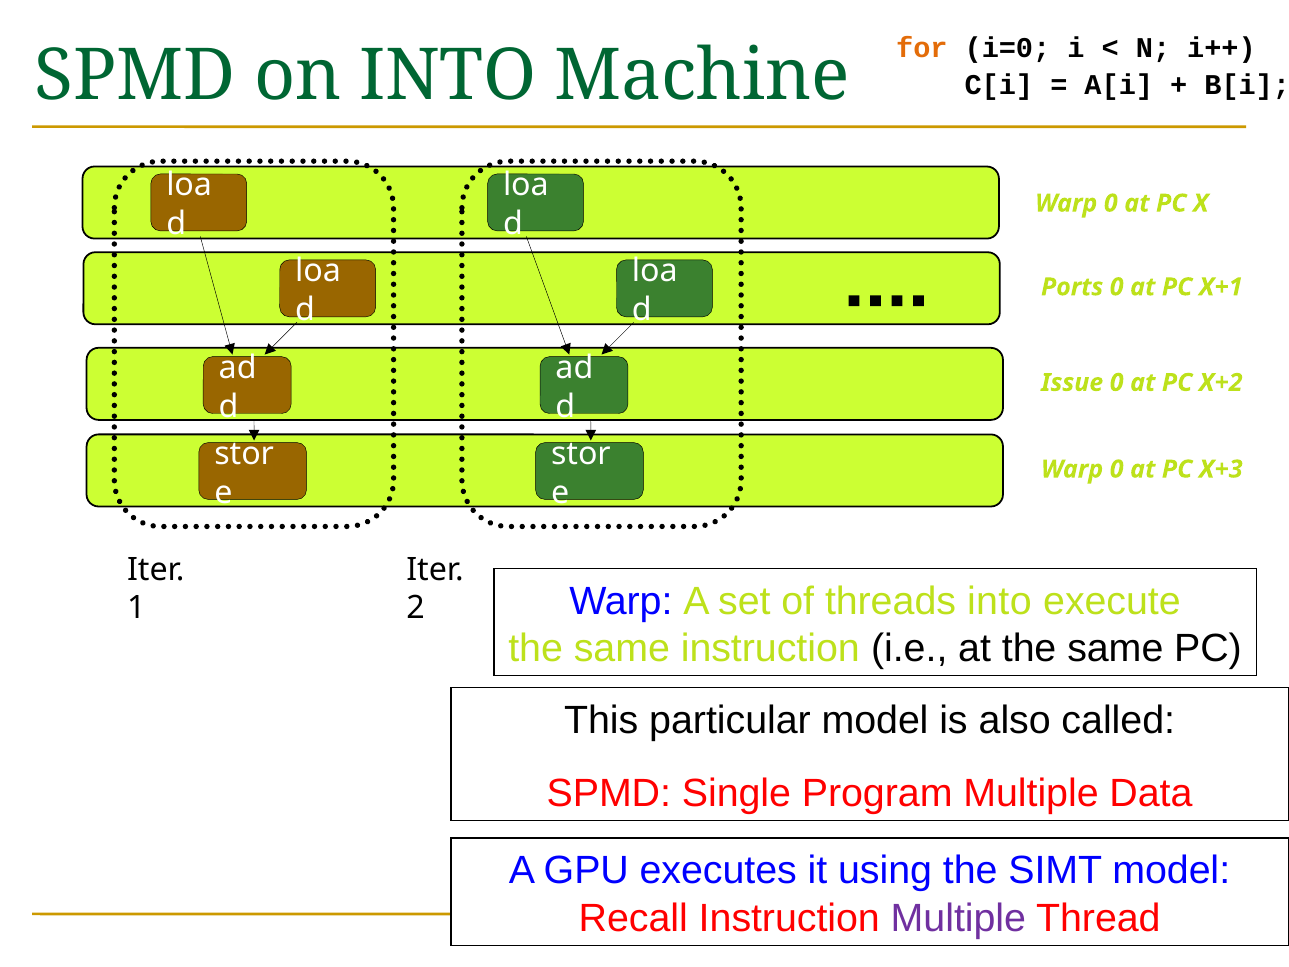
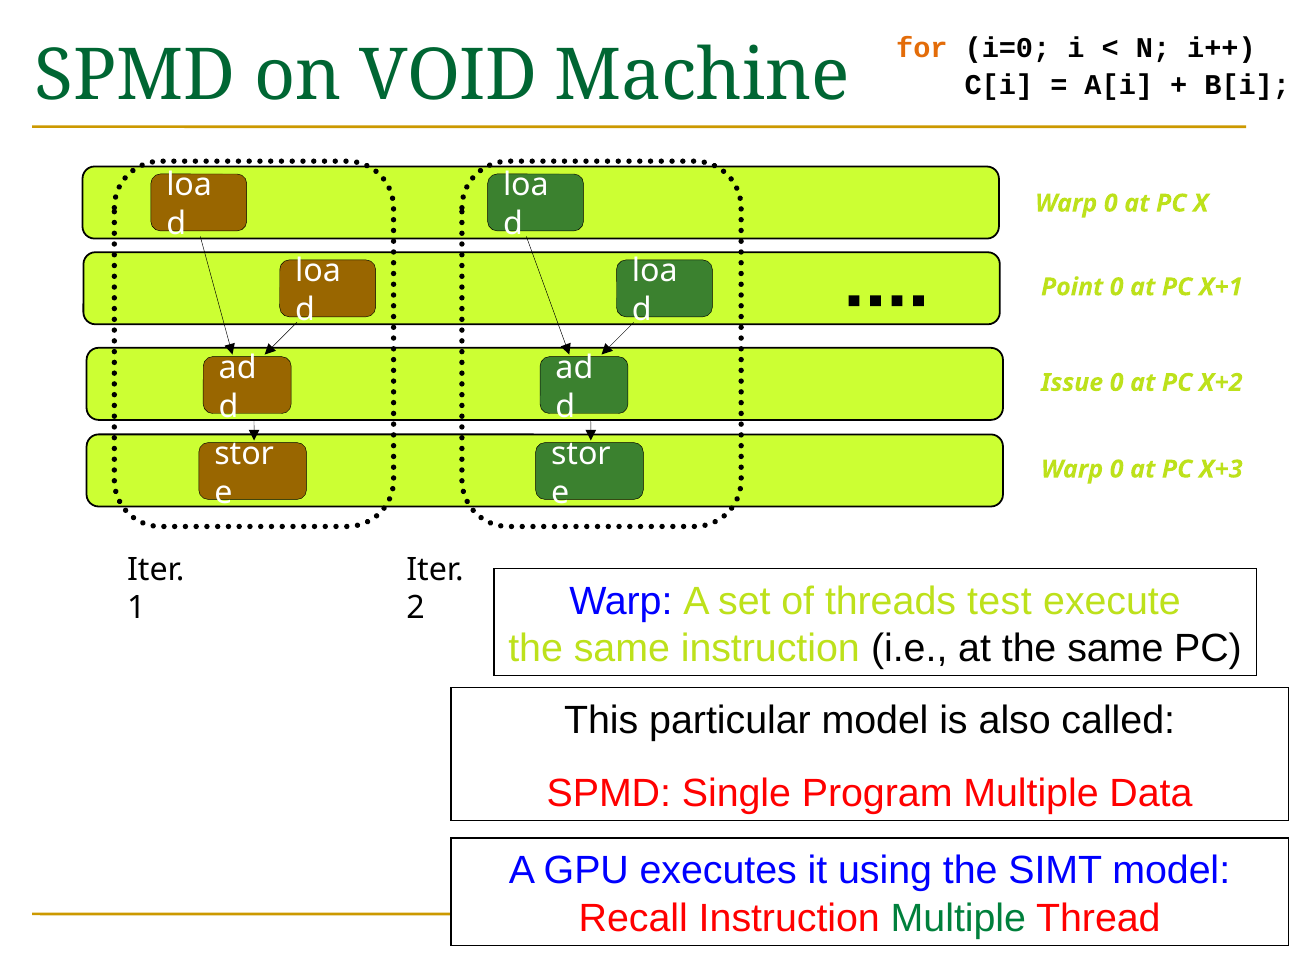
on INTO: INTO -> VOID (448, 76)
Ports: Ports -> Point (1072, 287)
threads into: into -> test (999, 601)
Multiple colour: purple -> green (958, 918)
